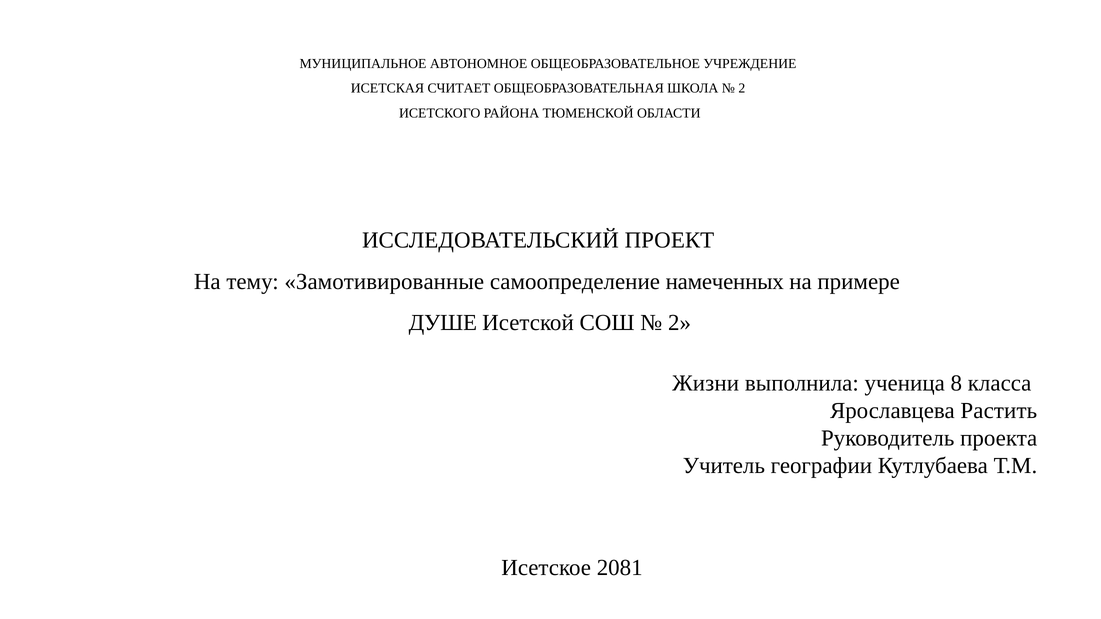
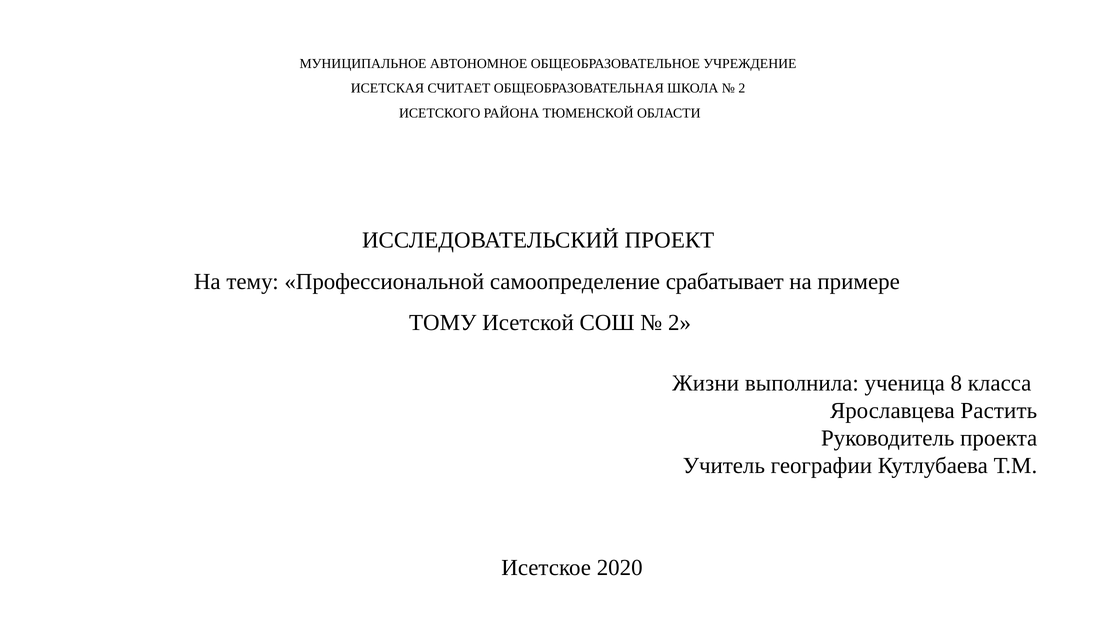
Замотивированные: Замотивированные -> Профессиональной (384, 282)
намеченных: намеченных -> срабатывает (725, 282)
ДУШЕ: ДУШЕ -> ТОМУ (443, 323)
2081: 2081 -> 2020 (620, 568)
